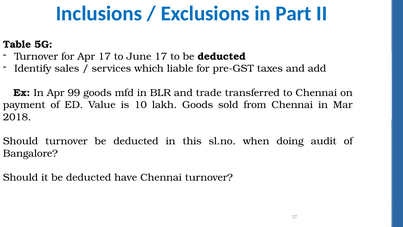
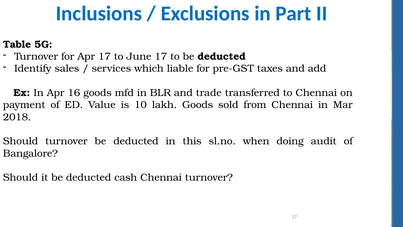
99: 99 -> 16 (74, 93)
have: have -> cash (126, 177)
